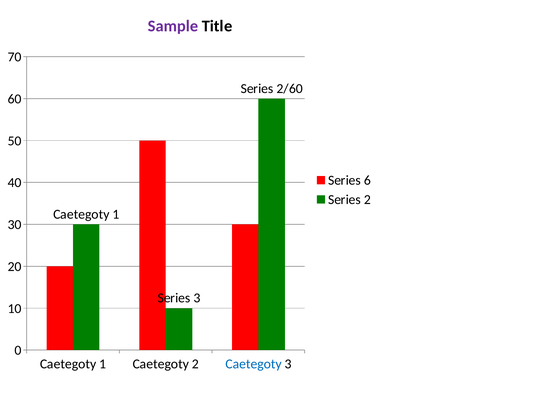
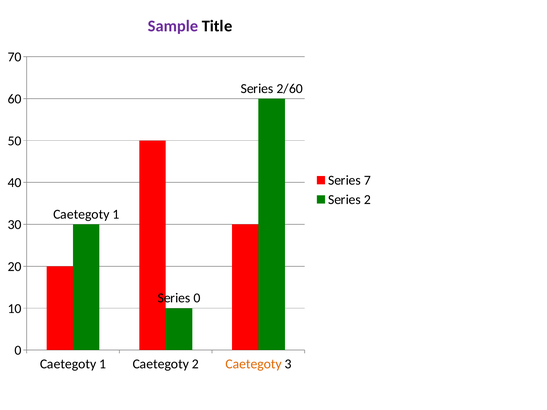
6: 6 -> 7 (367, 181)
Series 3: 3 -> 0 (197, 298)
Caetegoty colour: blue -> orange (253, 364)
